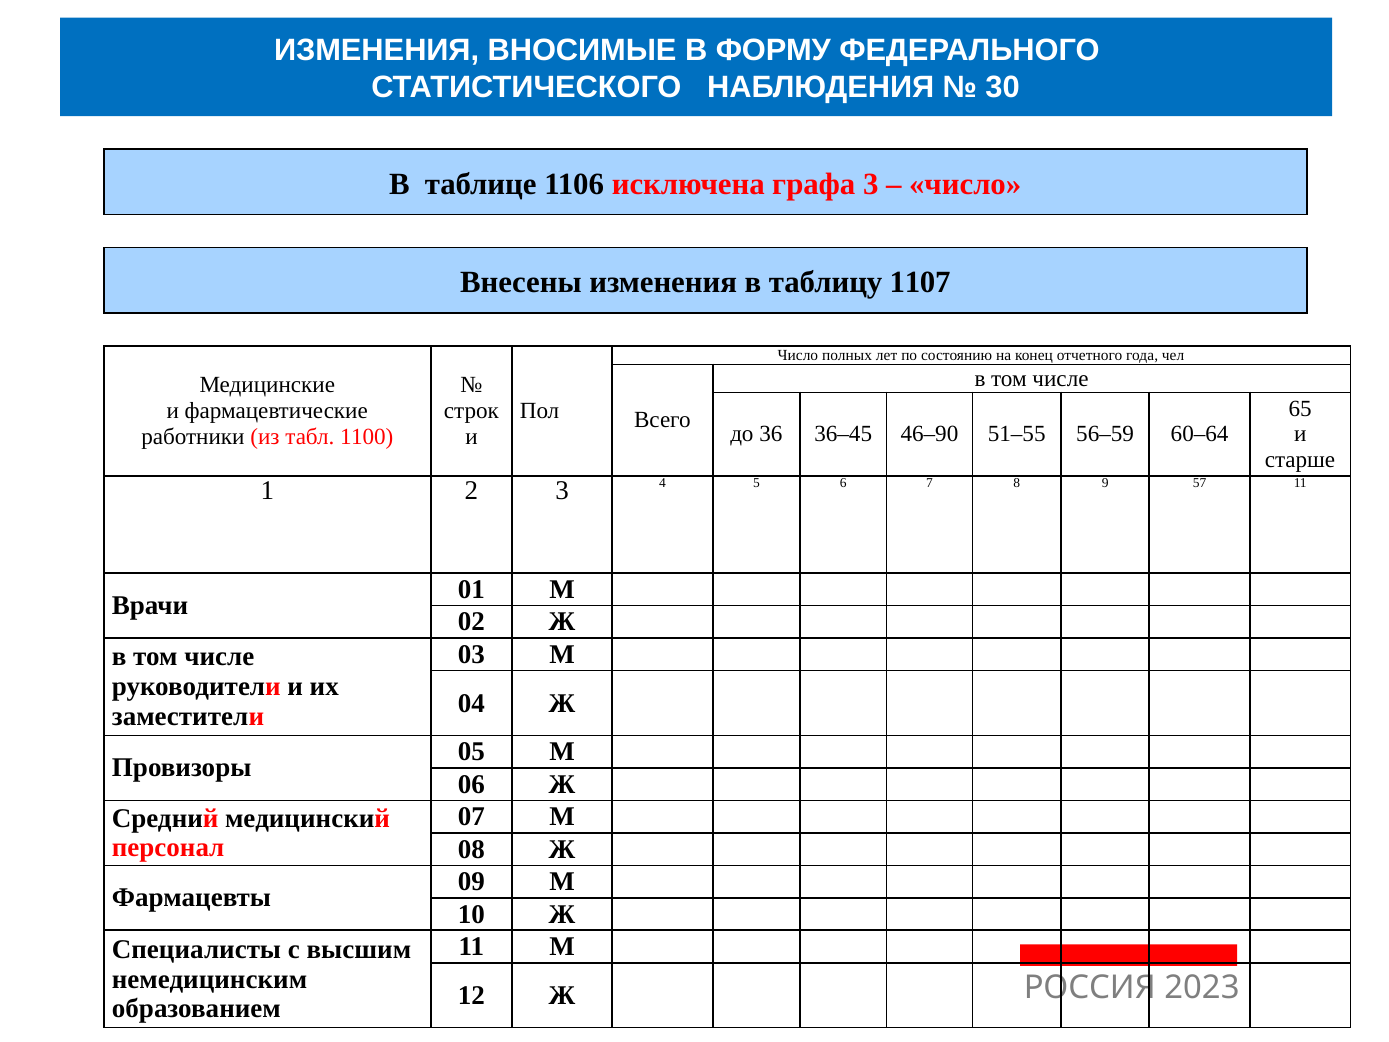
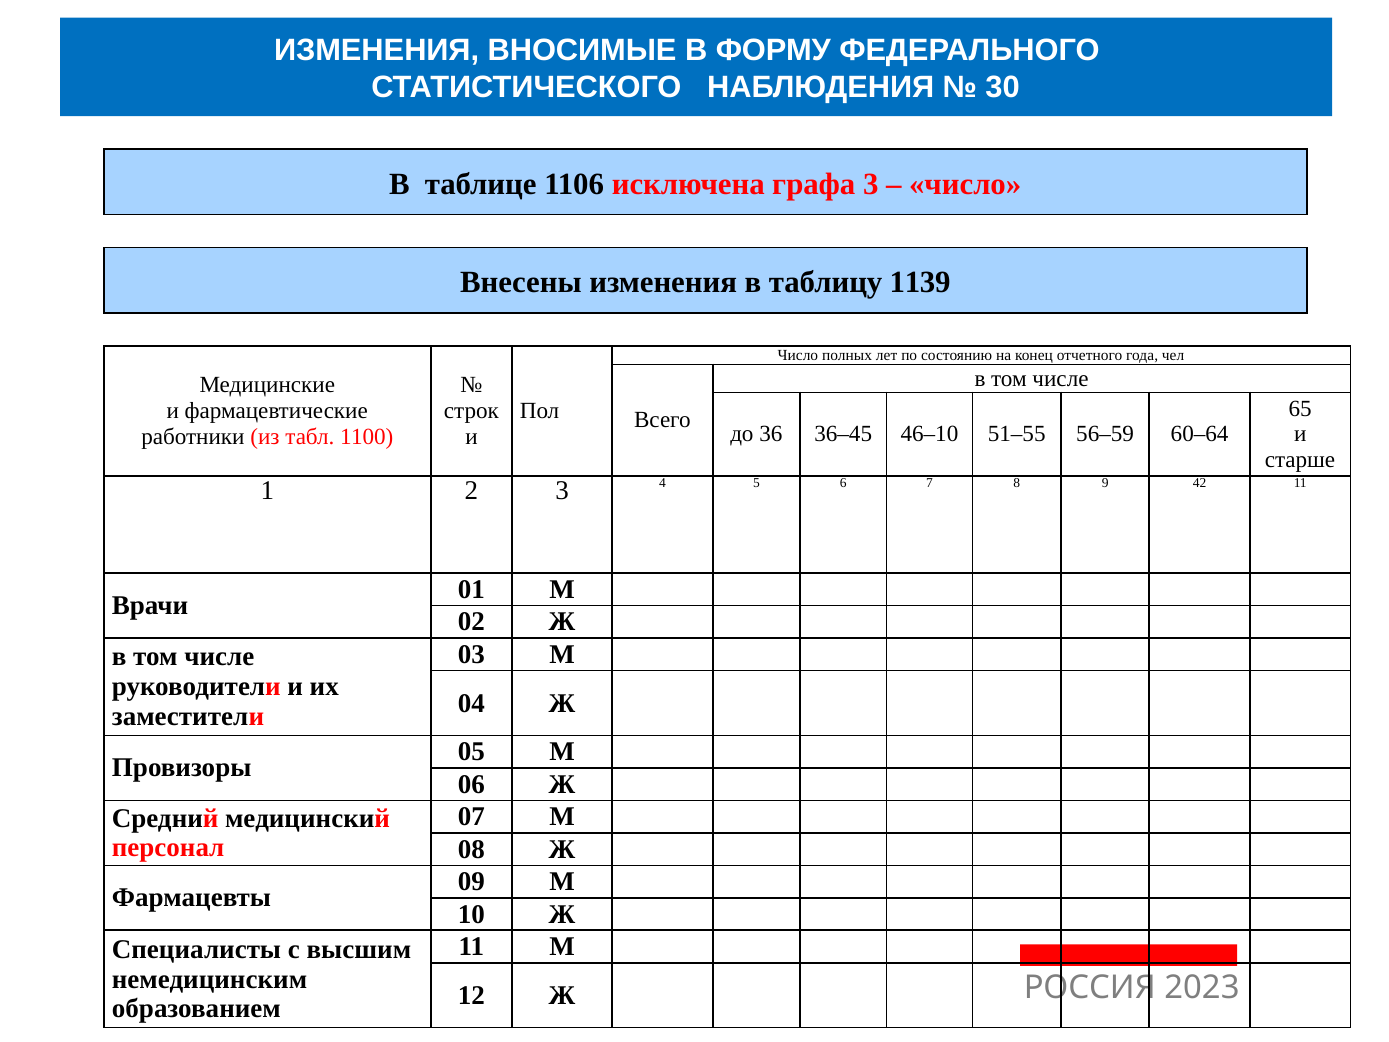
1107: 1107 -> 1139 (920, 282)
46–90: 46–90 -> 46–10 (929, 434)
57: 57 -> 42 (1200, 483)
